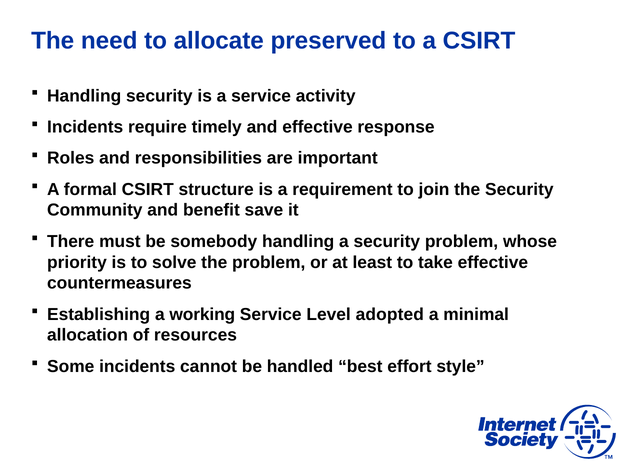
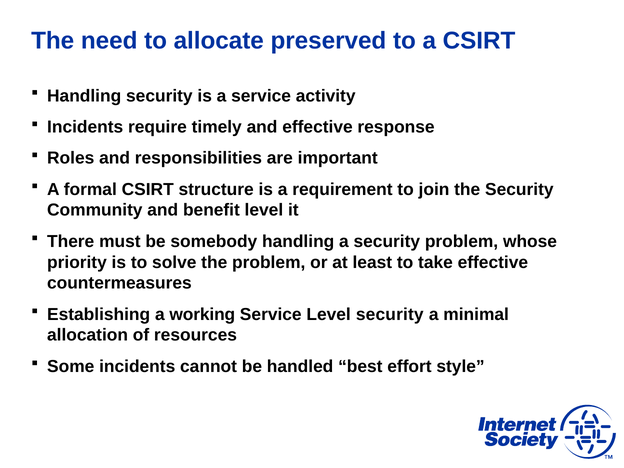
benefit save: save -> level (264, 210)
Level adopted: adopted -> security (390, 314)
